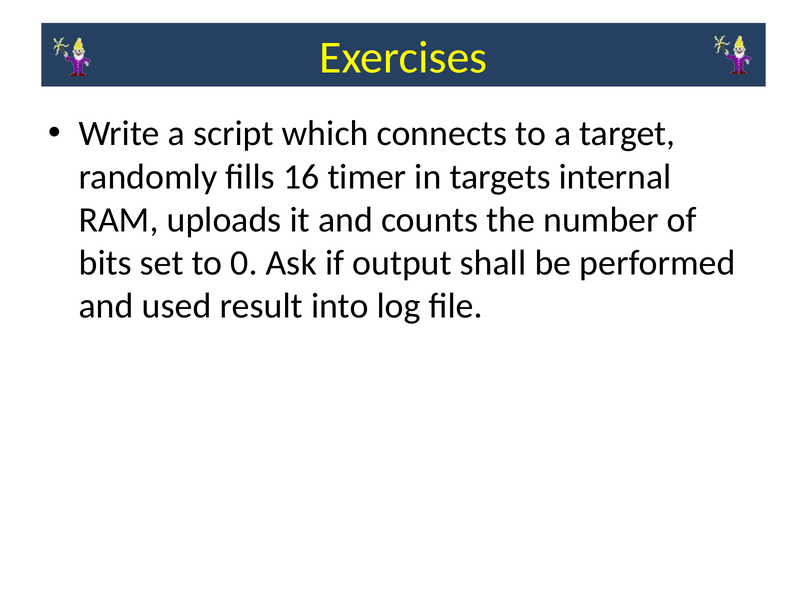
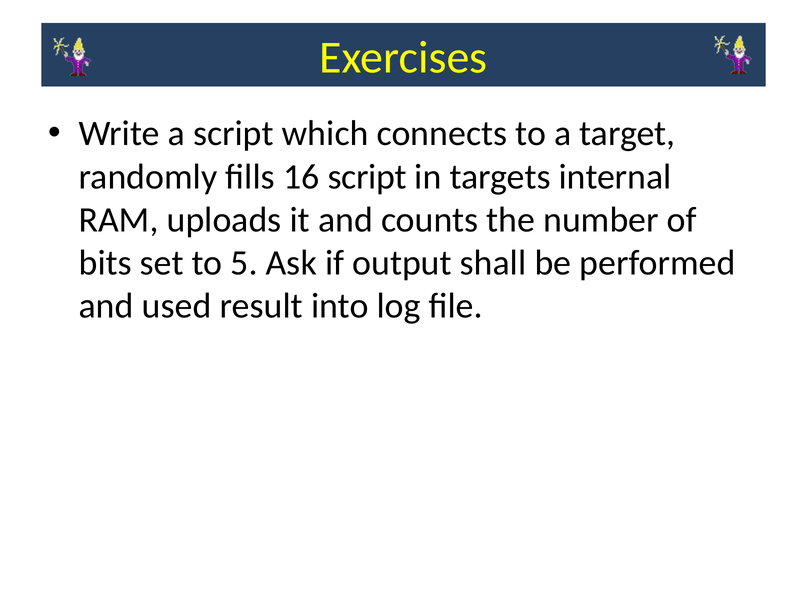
16 timer: timer -> script (367, 177)
0: 0 -> 5 (244, 263)
